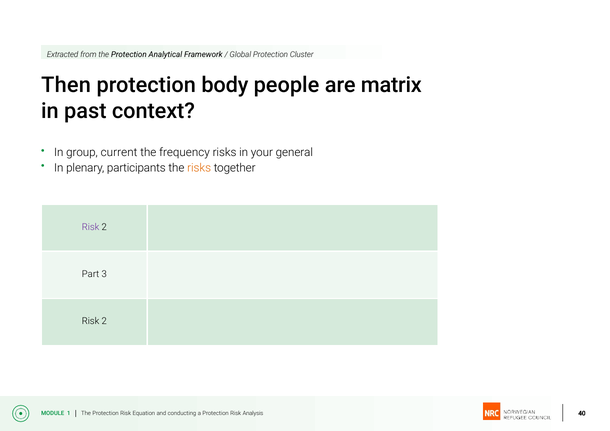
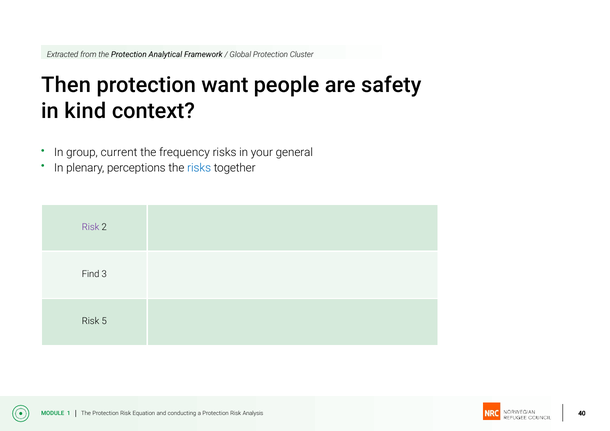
body: body -> want (225, 85)
matrix: matrix -> safety (391, 85)
past: past -> kind (85, 111)
participants: participants -> perceptions (136, 168)
risks colour: orange -> blue (199, 168)
Part: Part -> Find (91, 274)
2: 2 -> 5 (104, 322)
